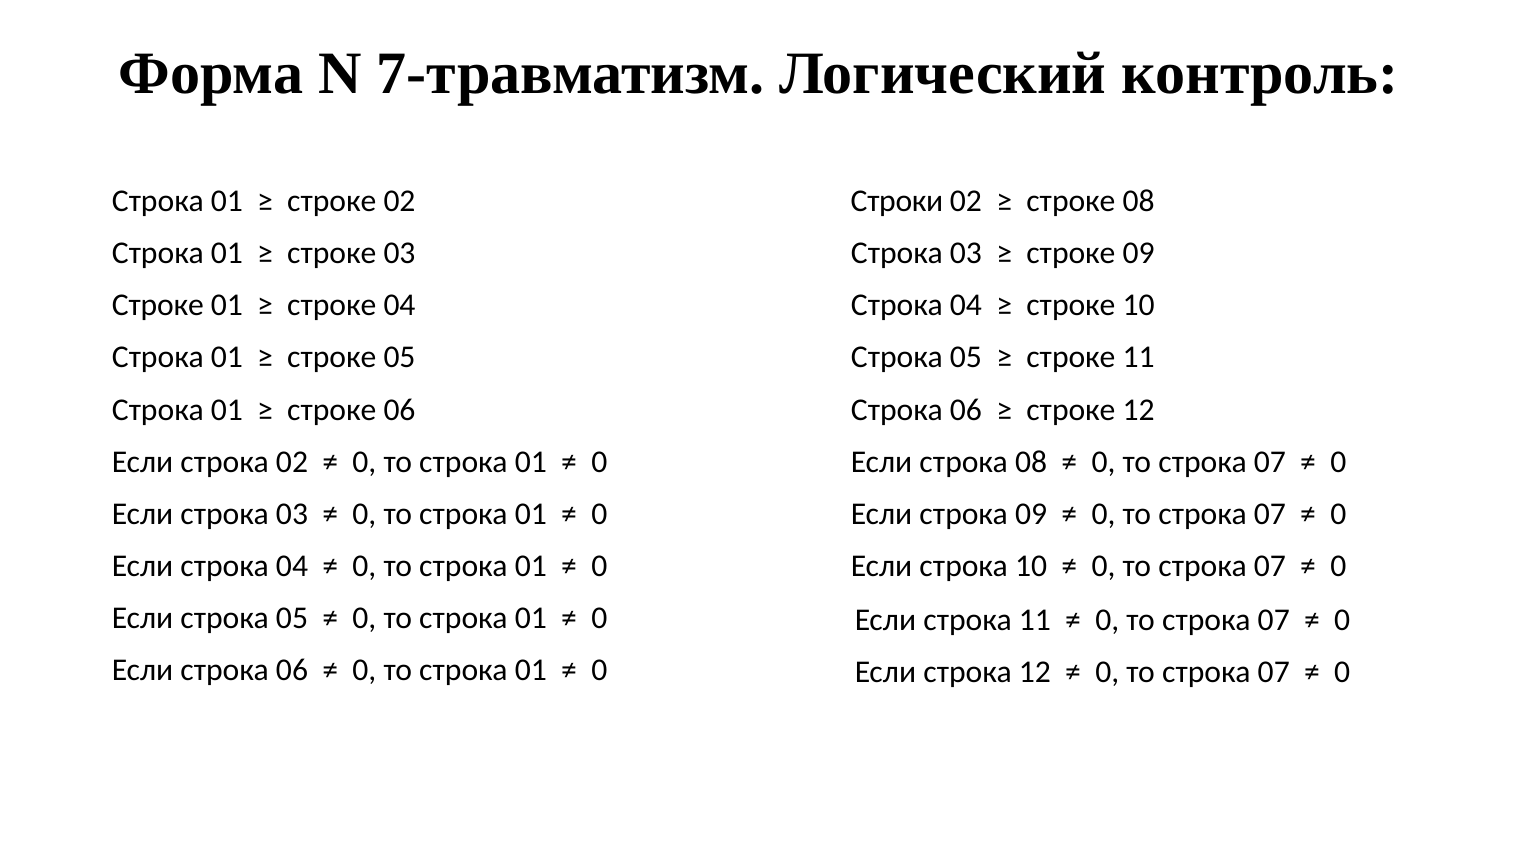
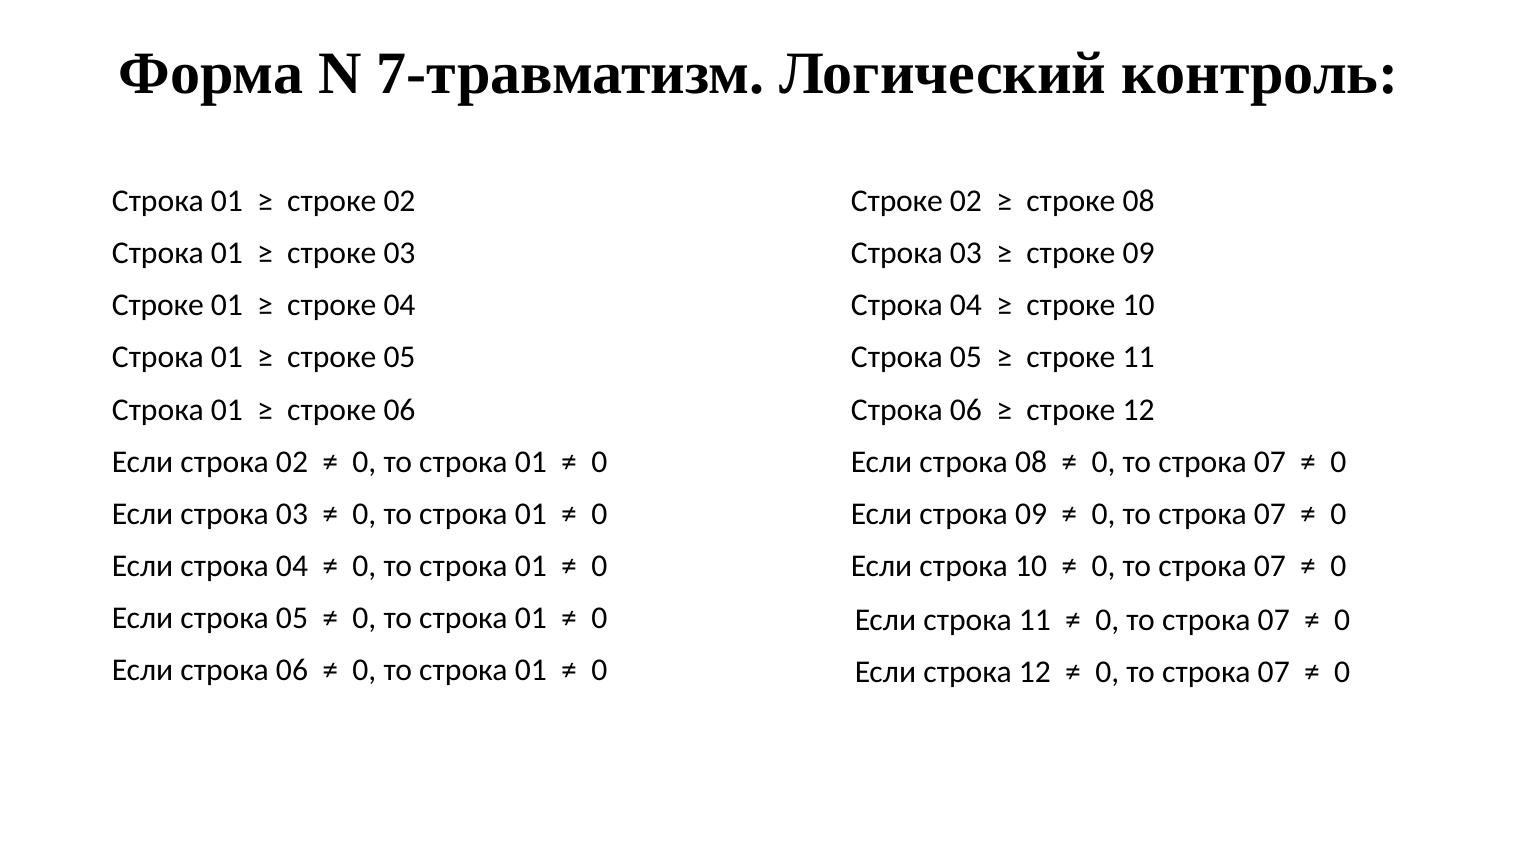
02 Строки: Строки -> Строке (897, 201)
